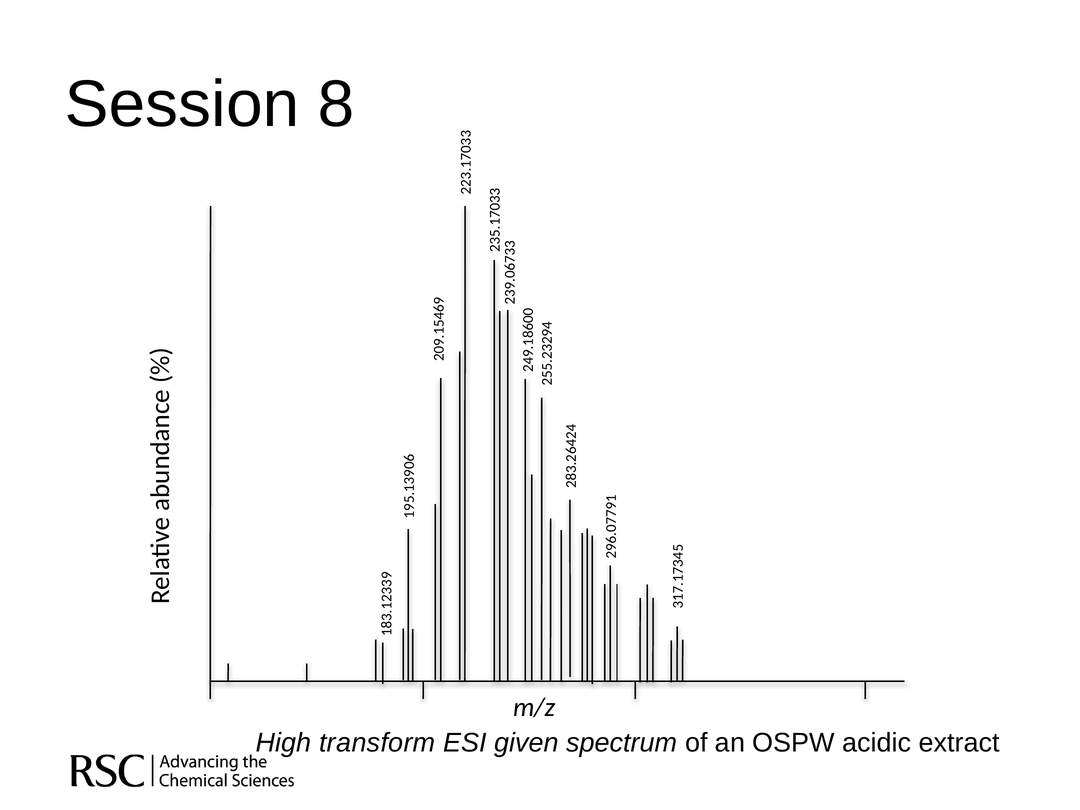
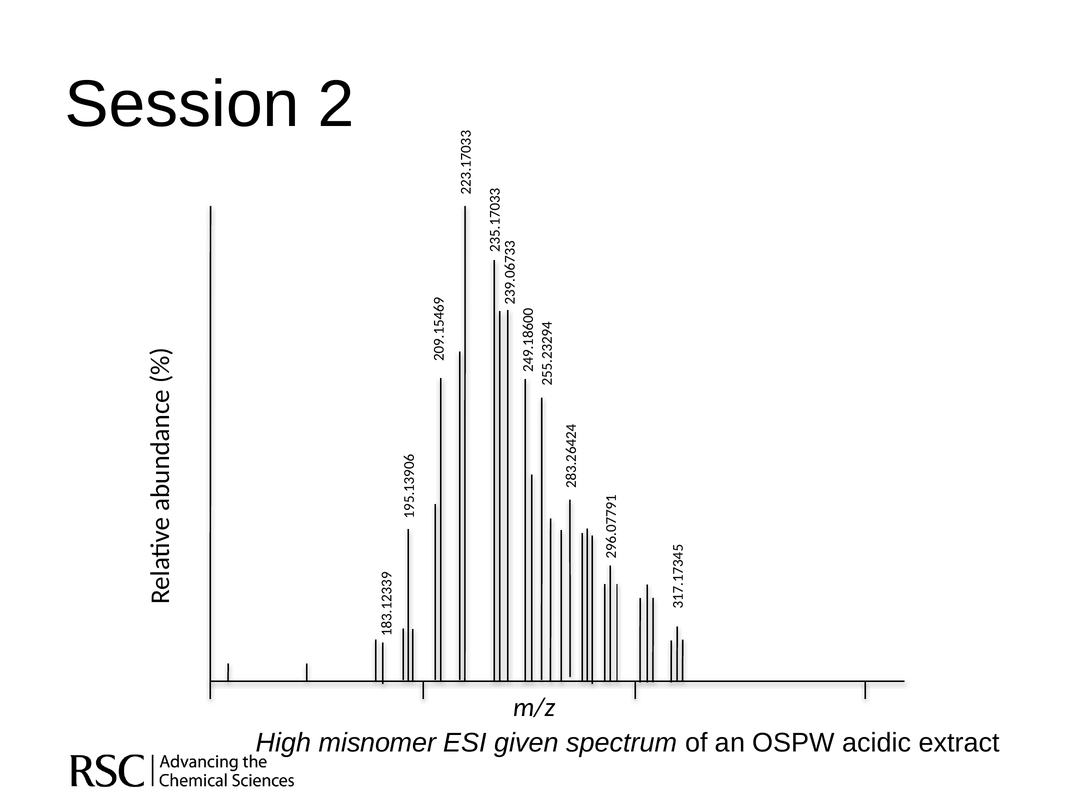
Session 8: 8 -> 2 (336, 105)
transform: transform -> misnomer (378, 743)
